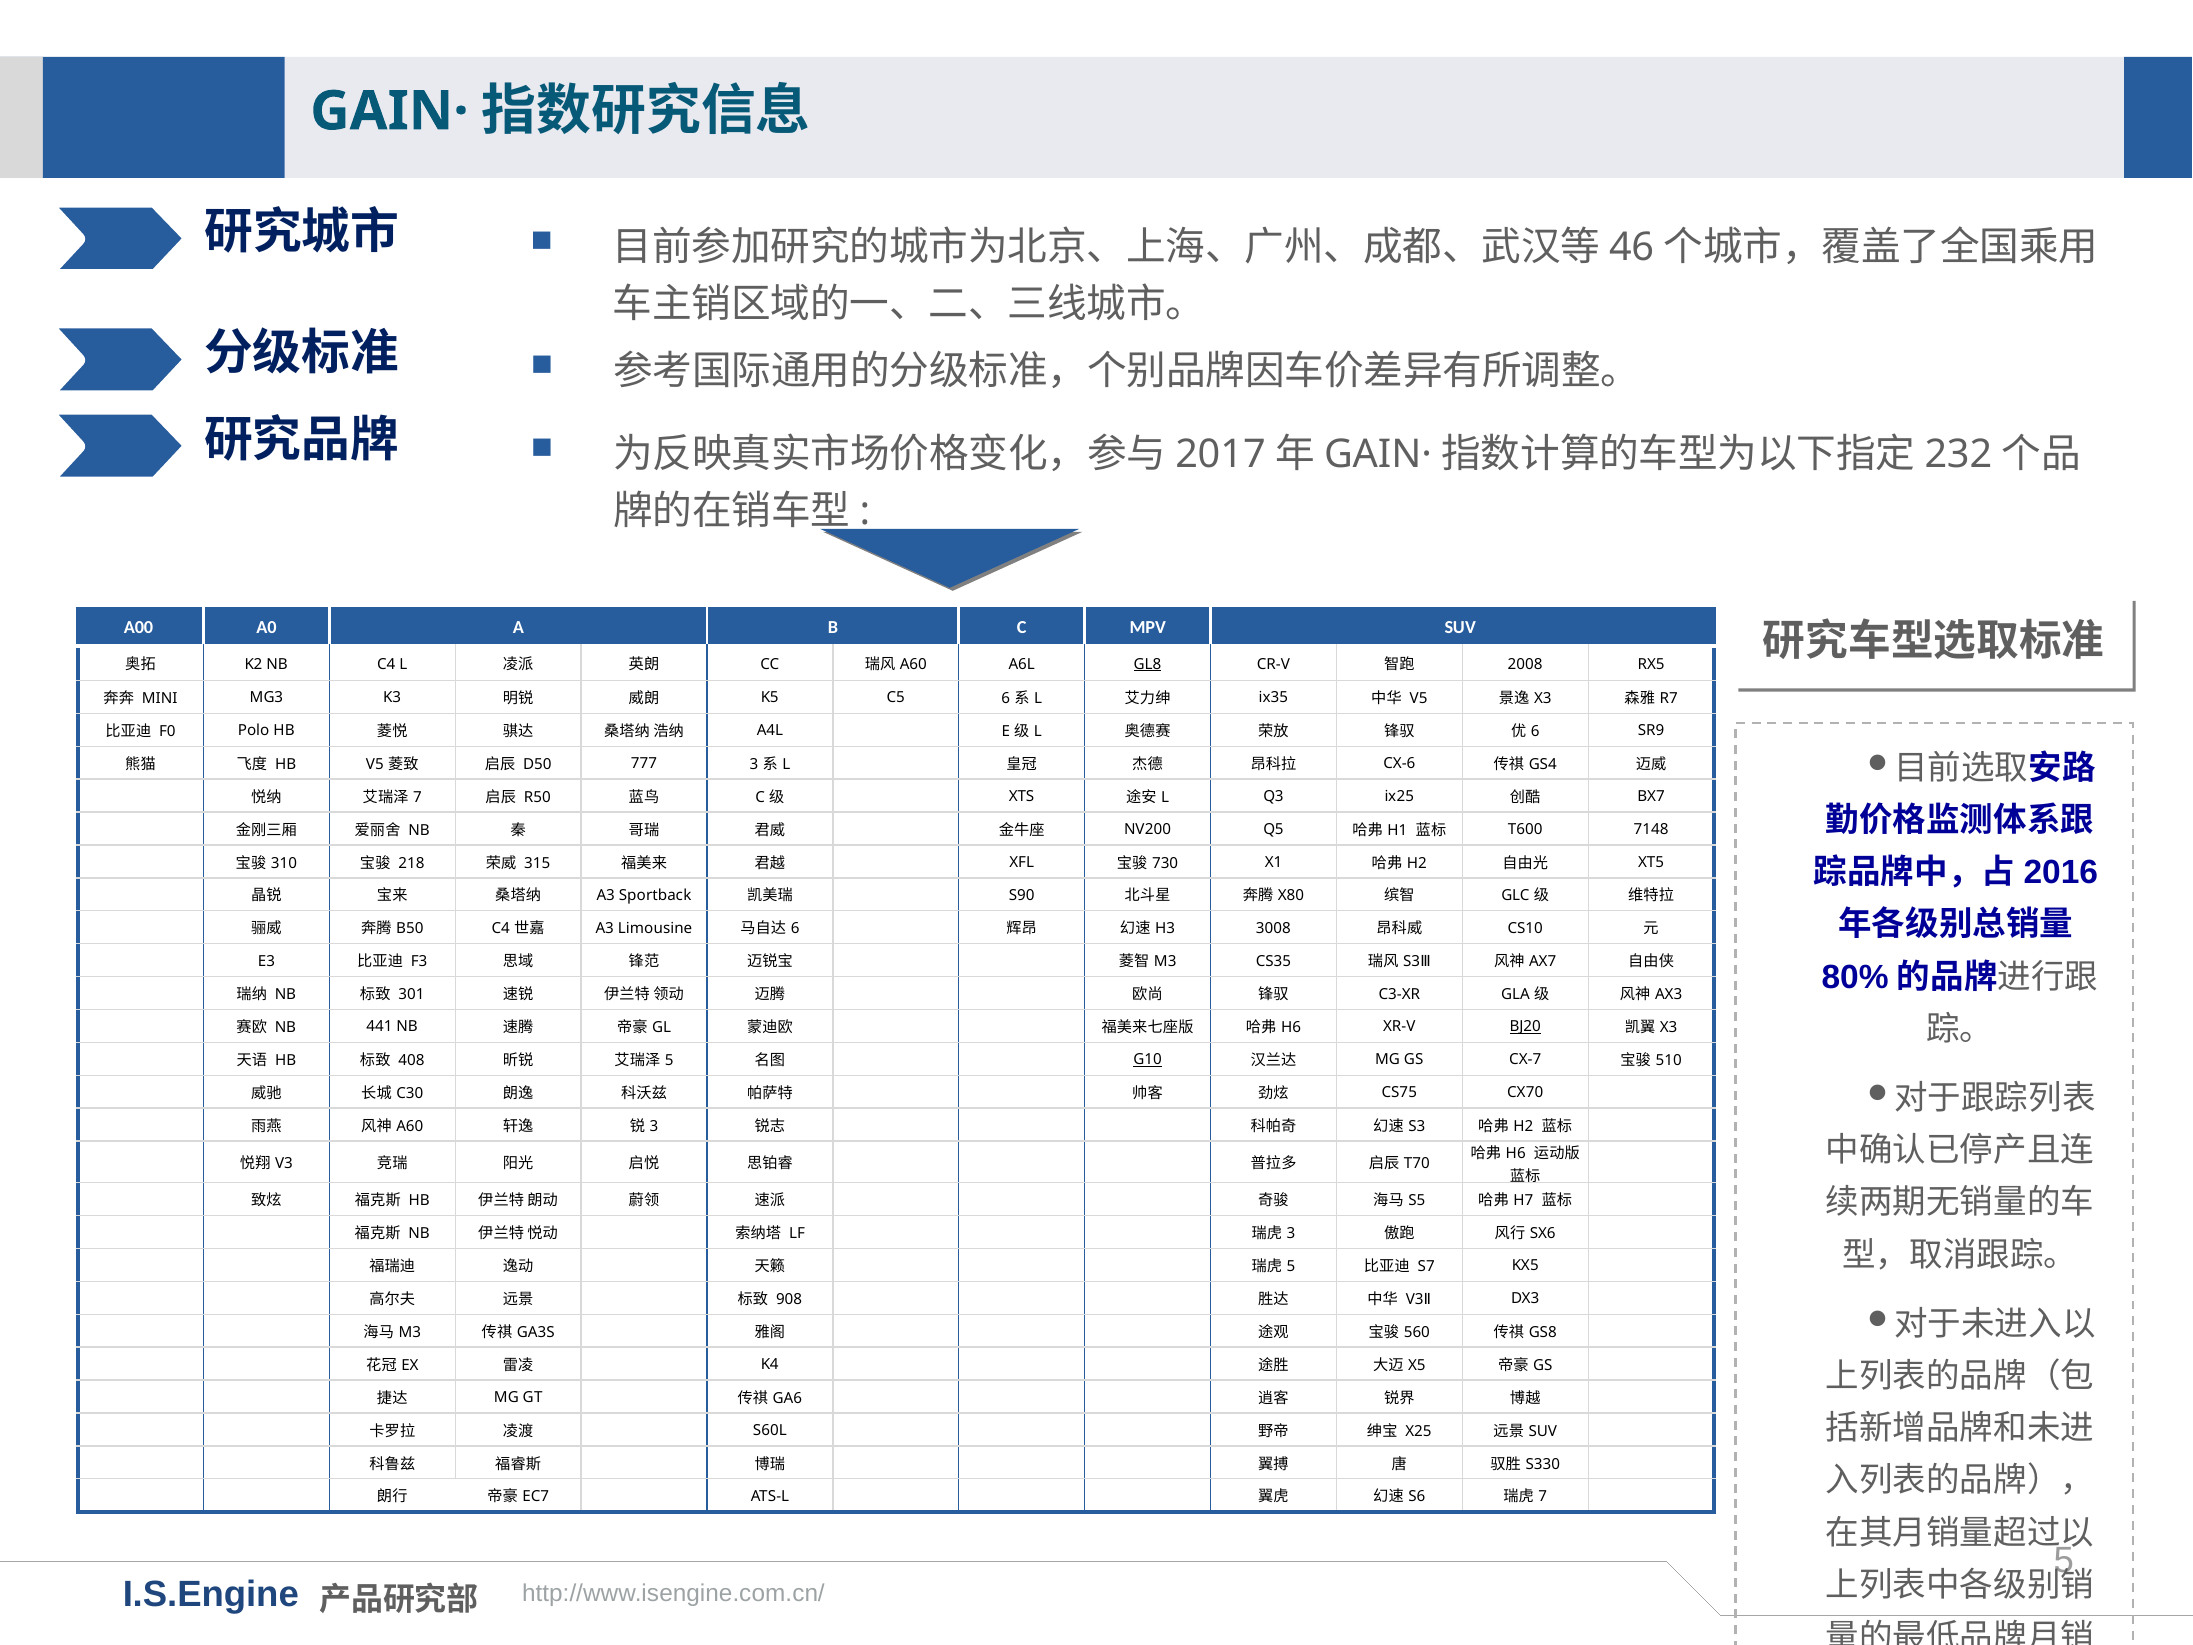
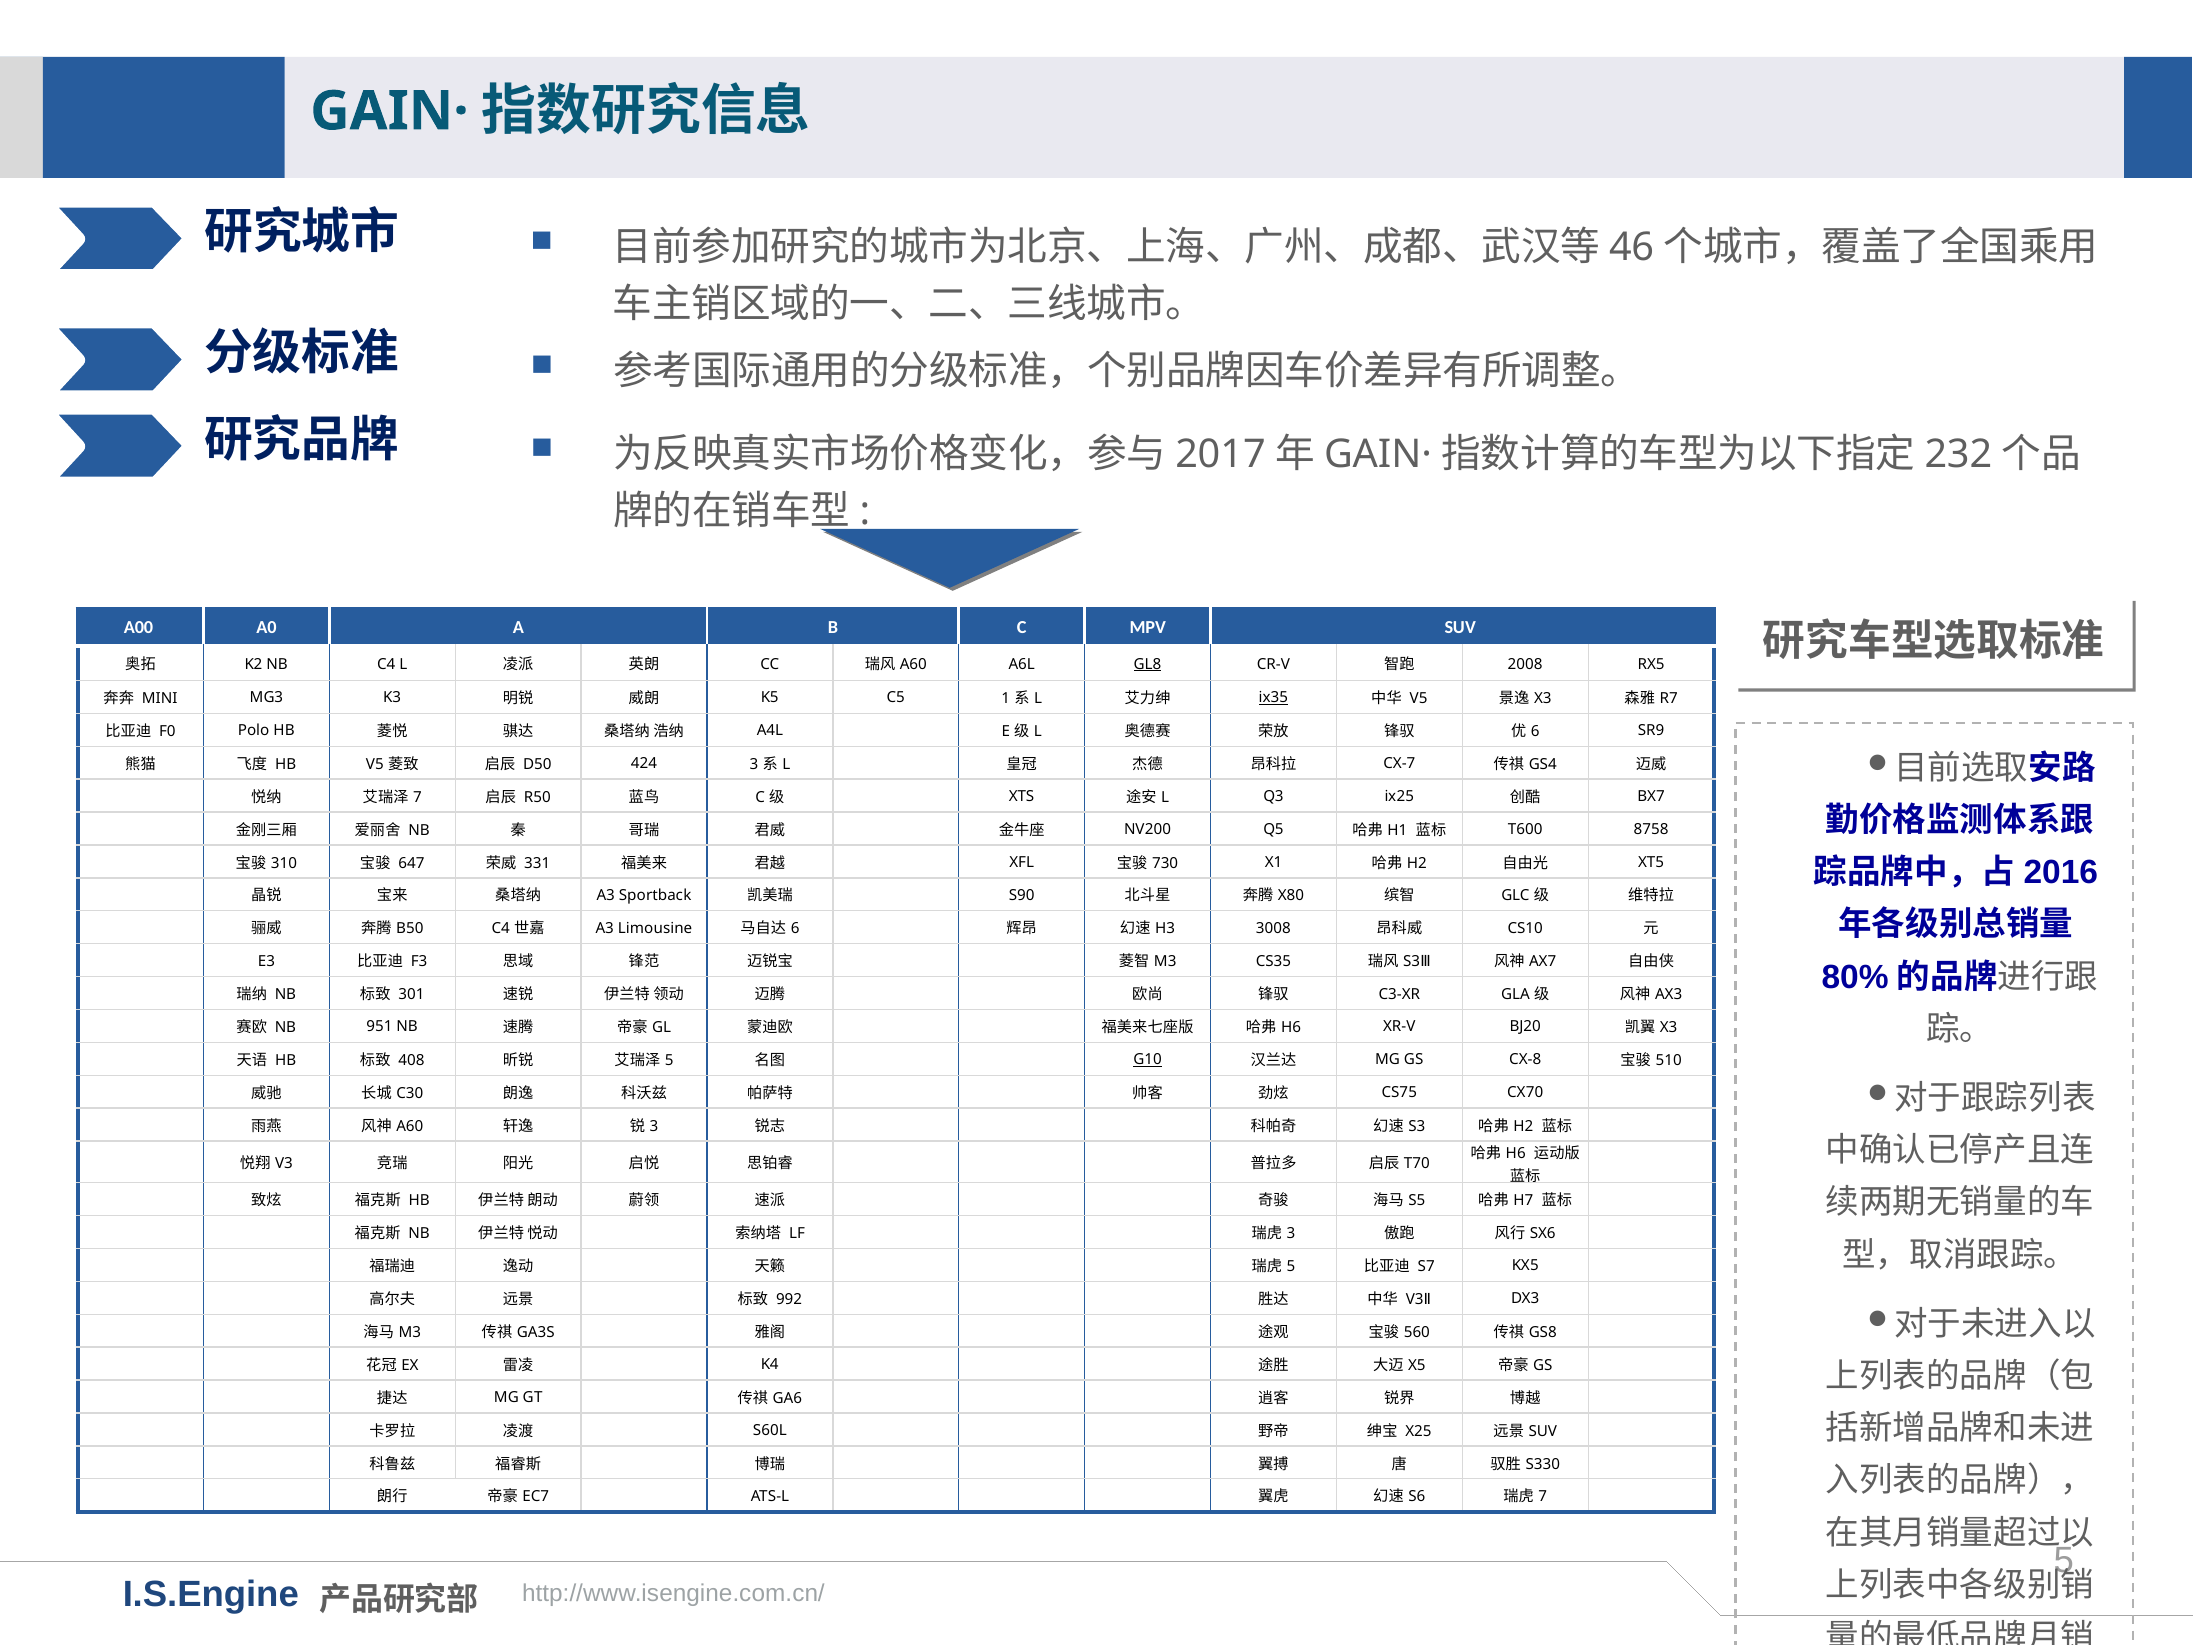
C5 6: 6 -> 1 (1006, 698)
ix35 underline: none -> present (1273, 698)
777: 777 -> 424 (644, 764)
CX-6: CX-6 -> CX-7 (1399, 764)
7148: 7148 -> 8758 (1651, 829)
218: 218 -> 647 (411, 863)
315: 315 -> 331 (537, 863)
441: 441 -> 951 (379, 1027)
BJ20 underline: present -> none (1525, 1027)
CX-7: CX-7 -> CX-8 (1525, 1060)
908: 908 -> 992 (789, 1299)
